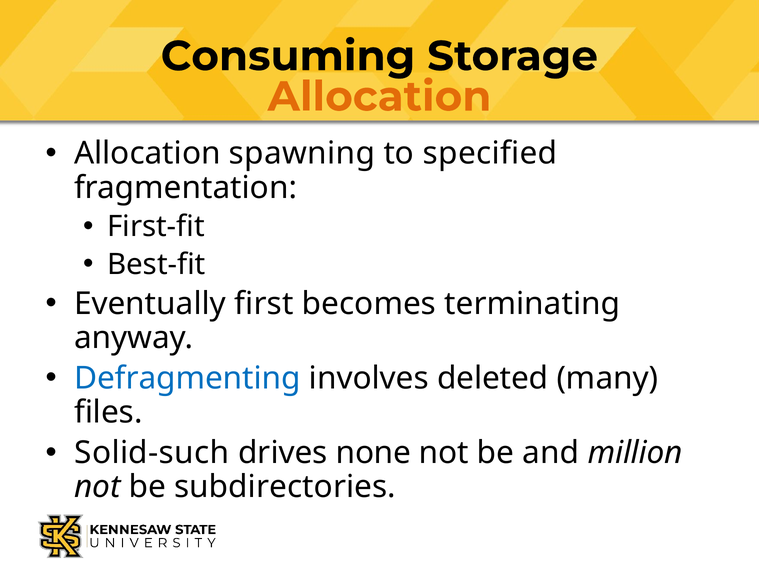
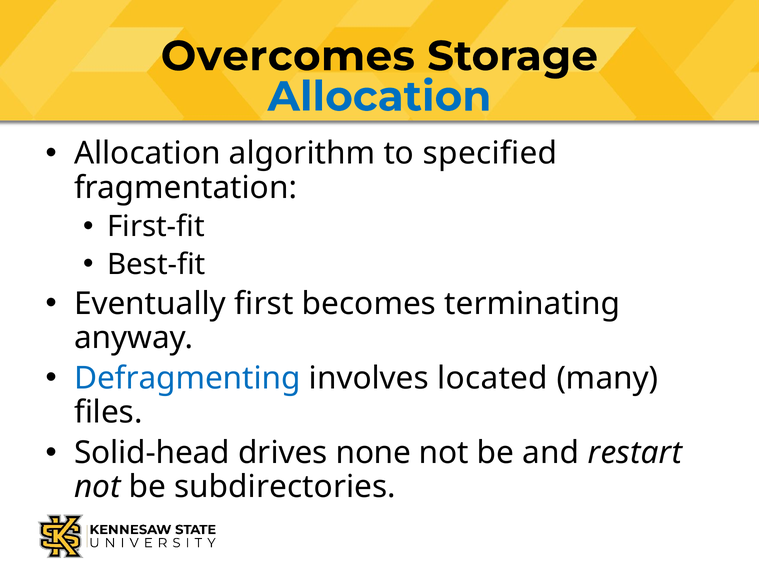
Consuming: Consuming -> Overcomes (288, 56)
Allocation colour: orange -> blue (379, 97)
spawning: spawning -> algorithm (302, 153)
deleted: deleted -> located (493, 378)
Solid-such: Solid-such -> Solid-head (152, 453)
million: million -> restart (635, 453)
